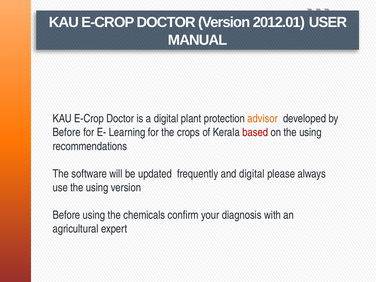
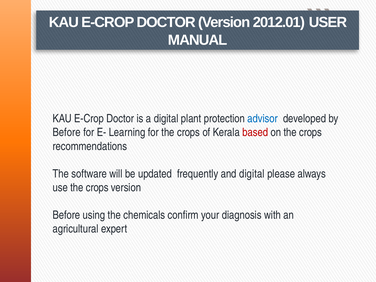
advisor colour: orange -> blue (263, 119)
on the using: using -> crops (310, 132)
use the using: using -> crops (97, 188)
